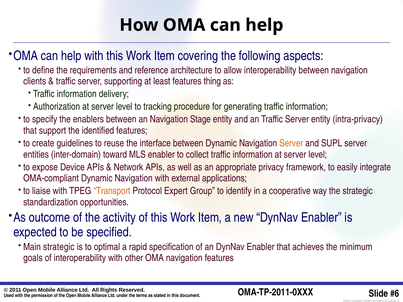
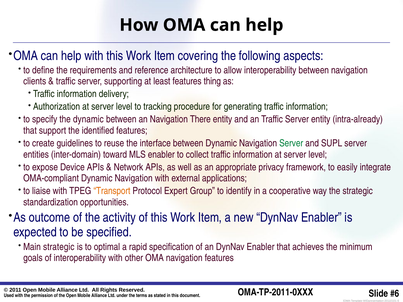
the enablers: enablers -> dynamic (88, 120)
Stage: Stage -> There (200, 120)
intra-privacy: intra-privacy -> intra-already (358, 120)
Server colour: orange -> green (291, 143)
